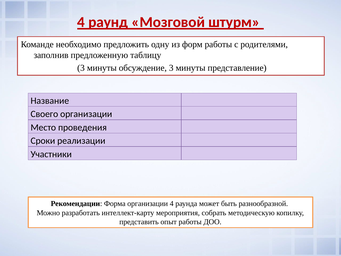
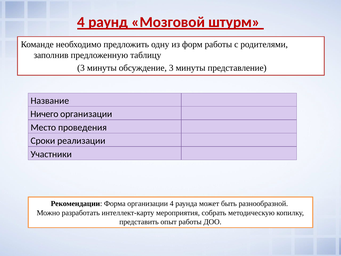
Своего: Своего -> Ничего (44, 114)
